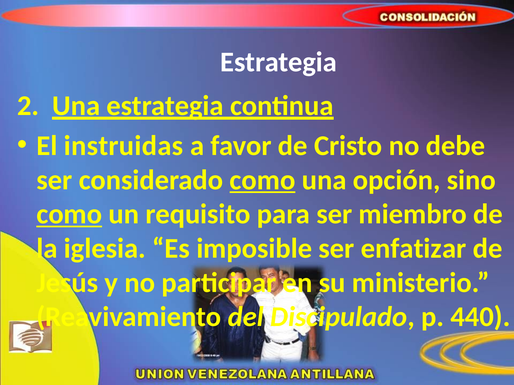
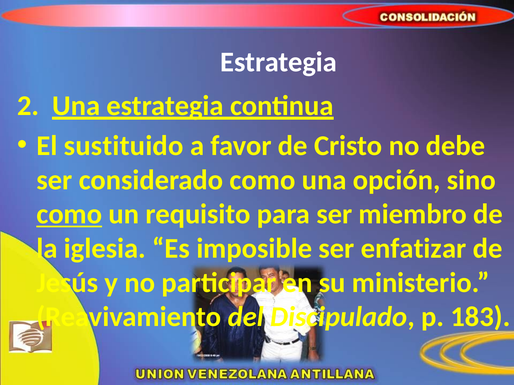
instruidas: instruidas -> sustituido (124, 146)
como underline: present -> none (263, 180)
440: 440 -> 183 (480, 317)
